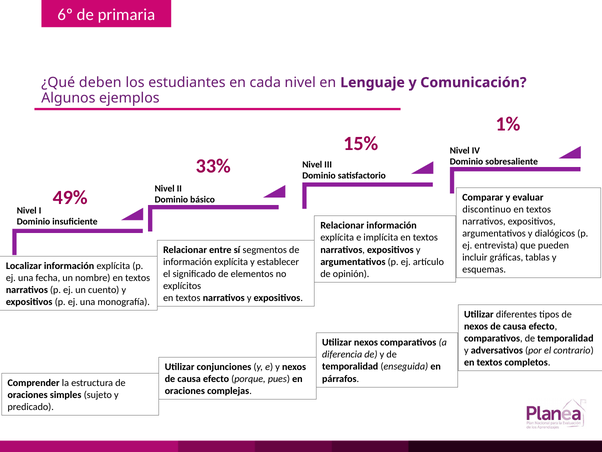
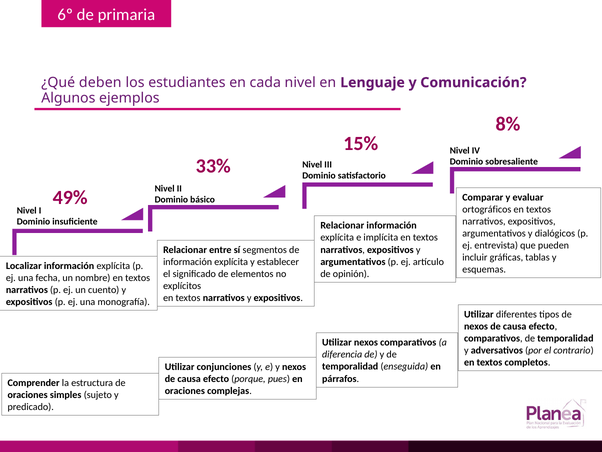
1%: 1% -> 8% (508, 124)
discontinuo: discontinuo -> ortográficos (487, 209)
